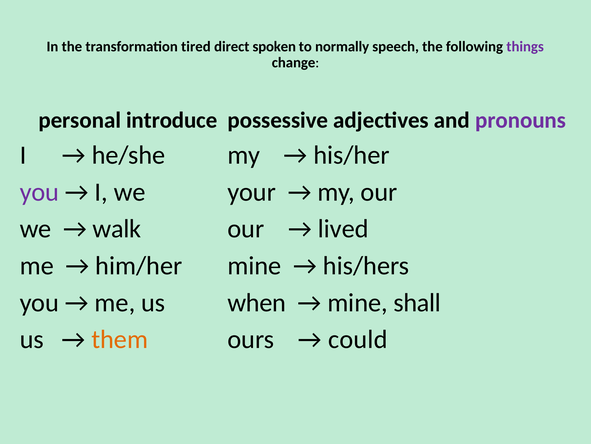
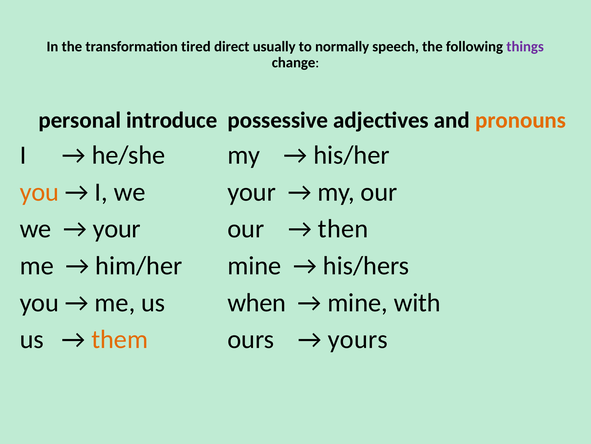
spoken: spoken -> usually (274, 47)
pronouns colour: purple -> orange (521, 120)
you colour: purple -> orange (39, 192)
walk: walk -> your (117, 229)
lived: lived -> then (343, 229)
shall: shall -> with (417, 302)
could: could -> yours (358, 339)
